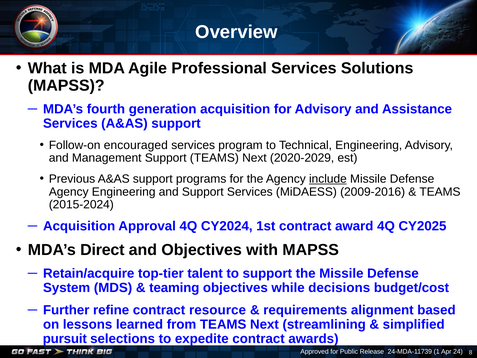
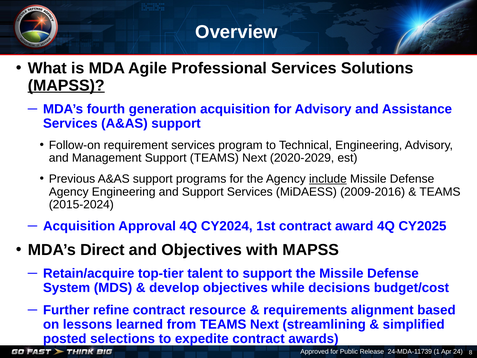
MAPSS underline: none -> present (66, 85)
encouraged: encouraged -> requirement (136, 145)
teaming: teaming -> develop (174, 288)
pursuit: pursuit -> posted (65, 339)
